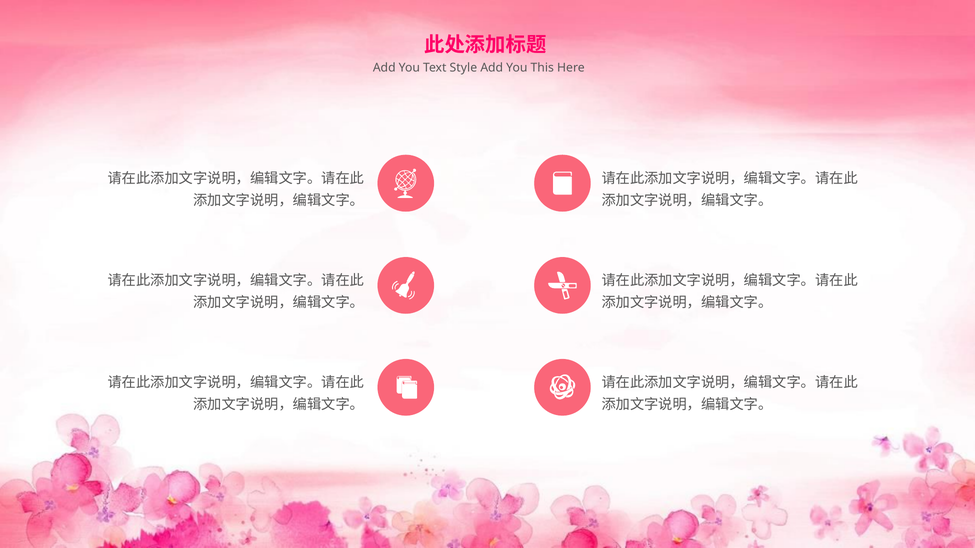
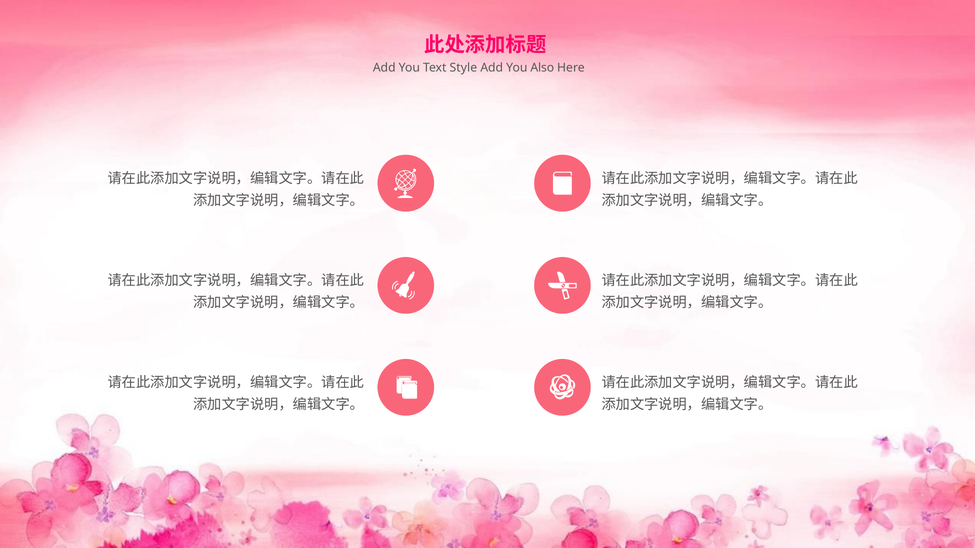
This: This -> Also (542, 68)
